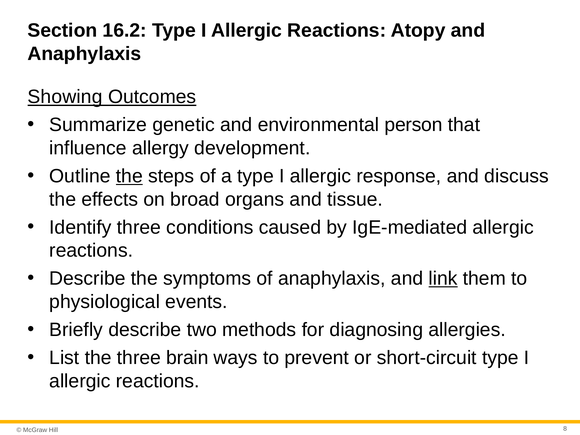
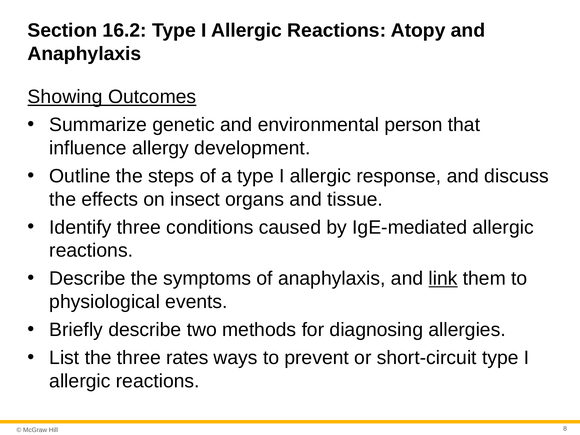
the underline: present -> none (129, 176)
broad: broad -> insect (195, 199)
brain: brain -> rates (187, 358)
